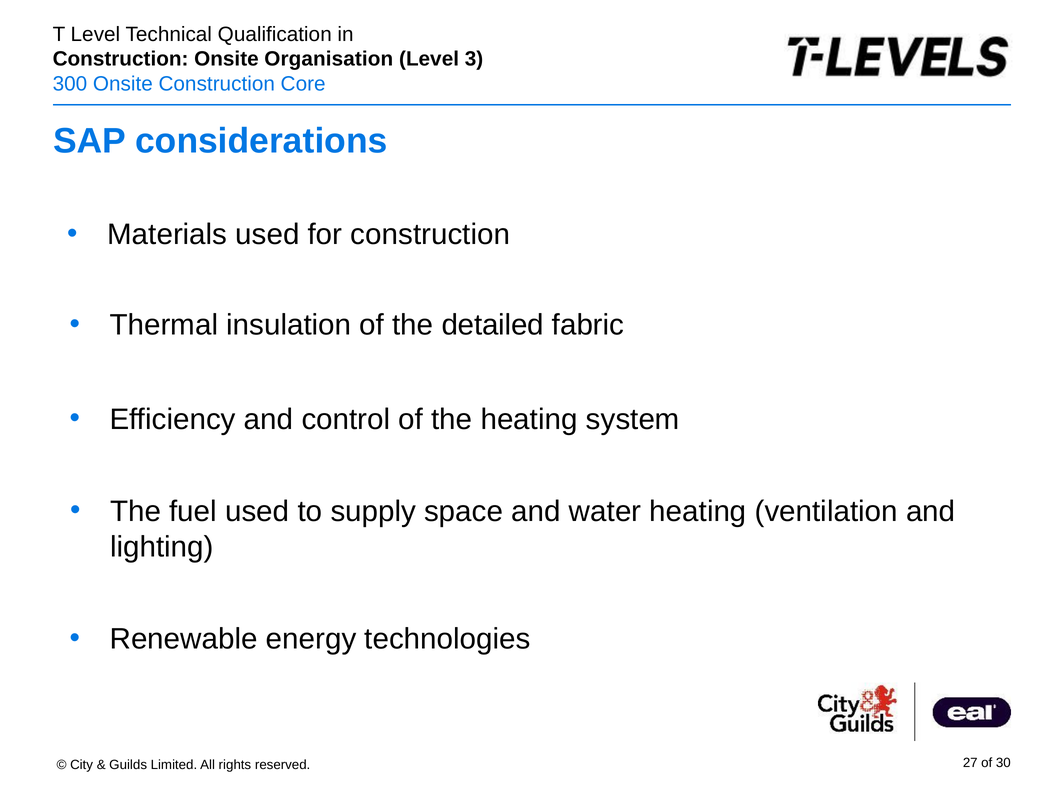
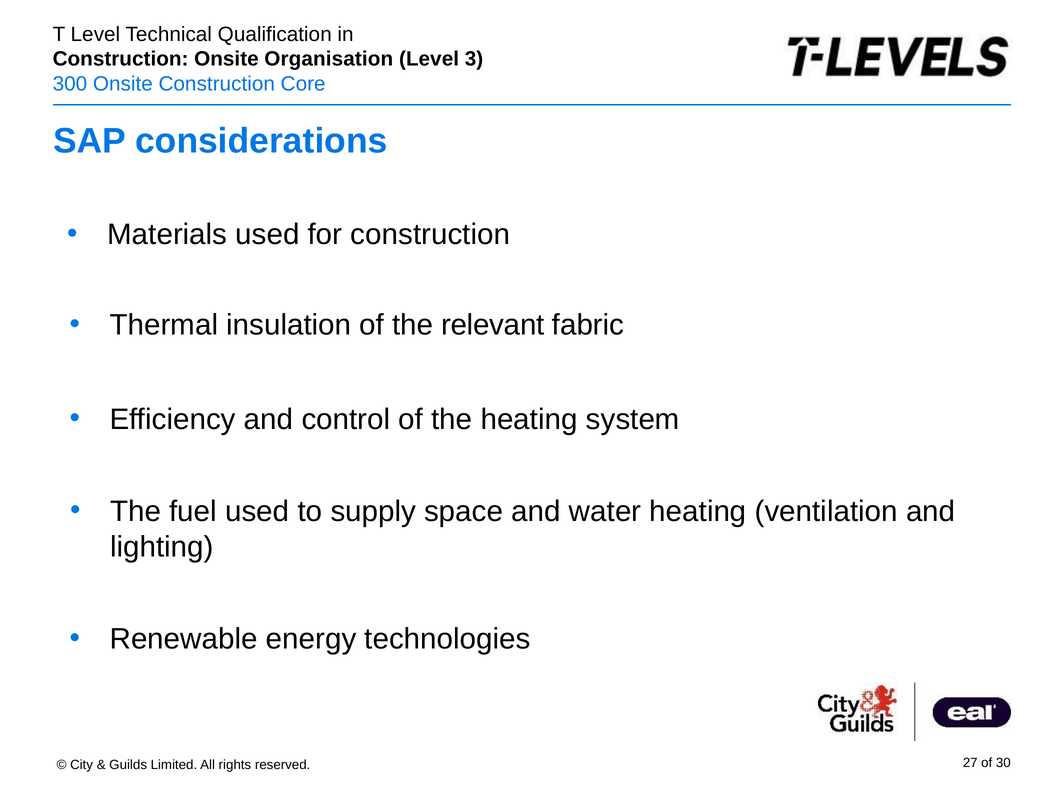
detailed: detailed -> relevant (493, 325)
